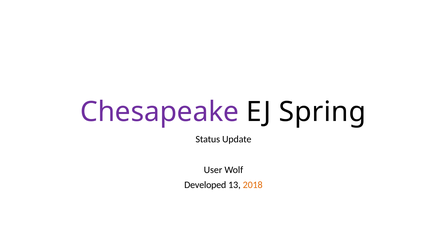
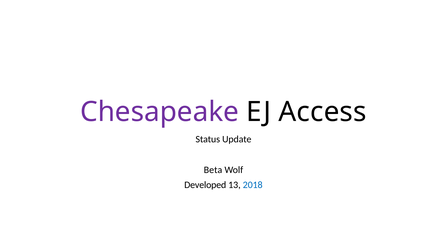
Spring: Spring -> Access (323, 112)
User: User -> Beta (213, 169)
2018 colour: orange -> blue (253, 185)
